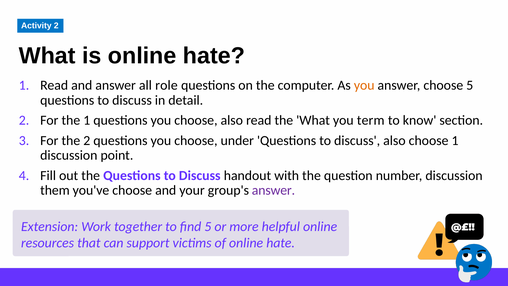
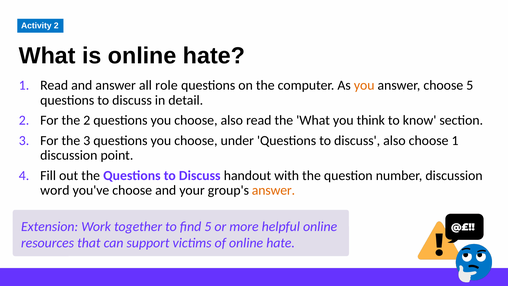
the 1: 1 -> 2 (87, 120)
term: term -> think (371, 120)
the 2: 2 -> 3 (87, 140)
them: them -> word (55, 190)
answer colour: purple -> orange (273, 190)
